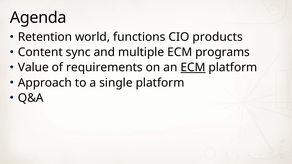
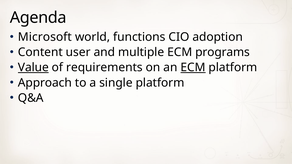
Retention: Retention -> Microsoft (45, 37)
products: products -> adoption (218, 37)
sync: sync -> user (78, 52)
Value underline: none -> present (33, 68)
